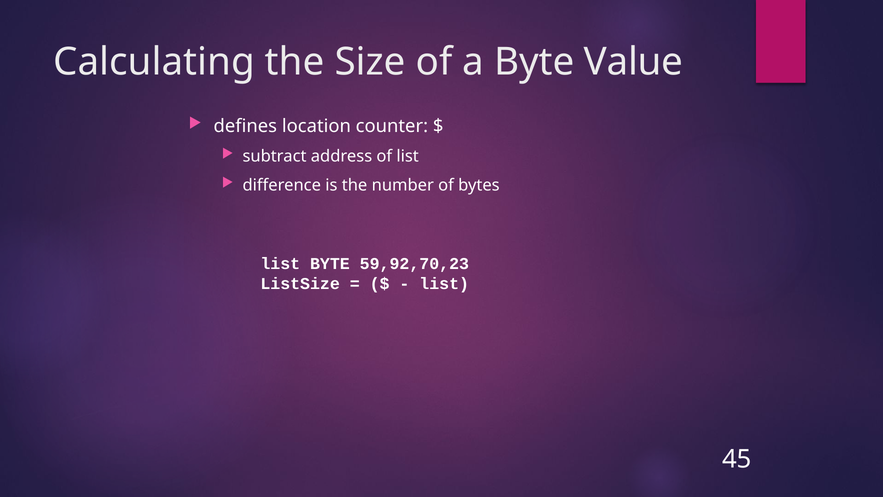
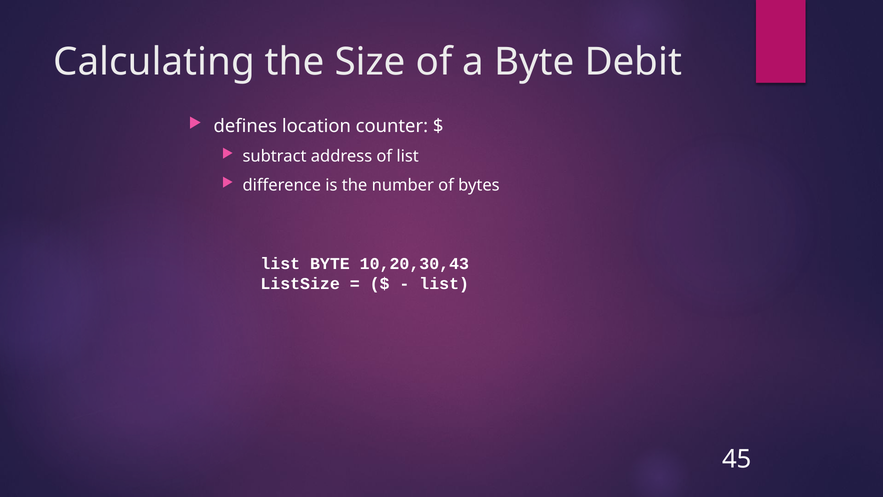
Value: Value -> Debit (633, 62)
59,92,70,23: 59,92,70,23 -> 10,20,30,43 (414, 263)
